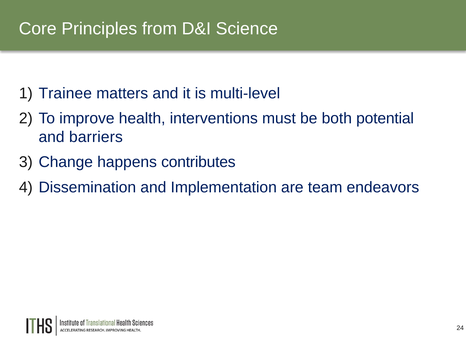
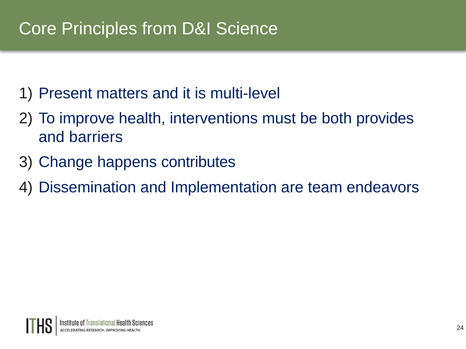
Trainee: Trainee -> Present (65, 94)
potential: potential -> provides (385, 119)
